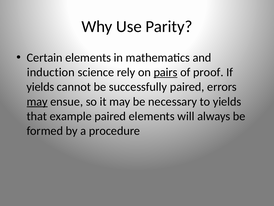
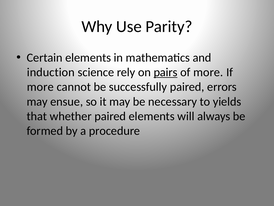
of proof: proof -> more (208, 72)
yields: yields -> more (40, 87)
may underline: present -> none (37, 101)
example: example -> whether (71, 116)
